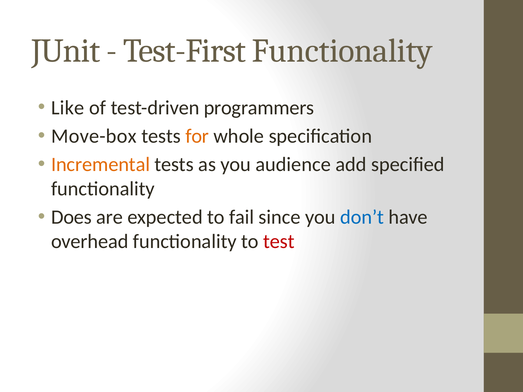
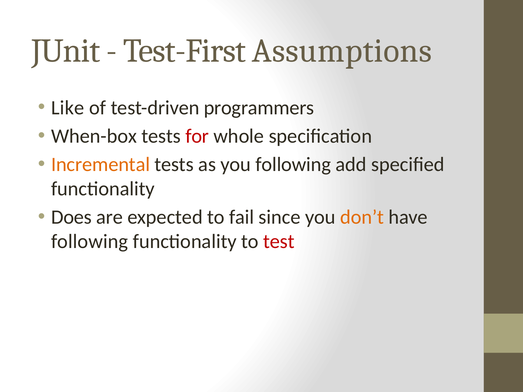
Test-First Functionality: Functionality -> Assumptions (342, 51)
Move-box: Move-box -> When-box (94, 136)
for colour: orange -> red (197, 136)
you audience: audience -> following (293, 165)
don’t colour: blue -> orange (362, 217)
overhead: overhead -> following (90, 242)
